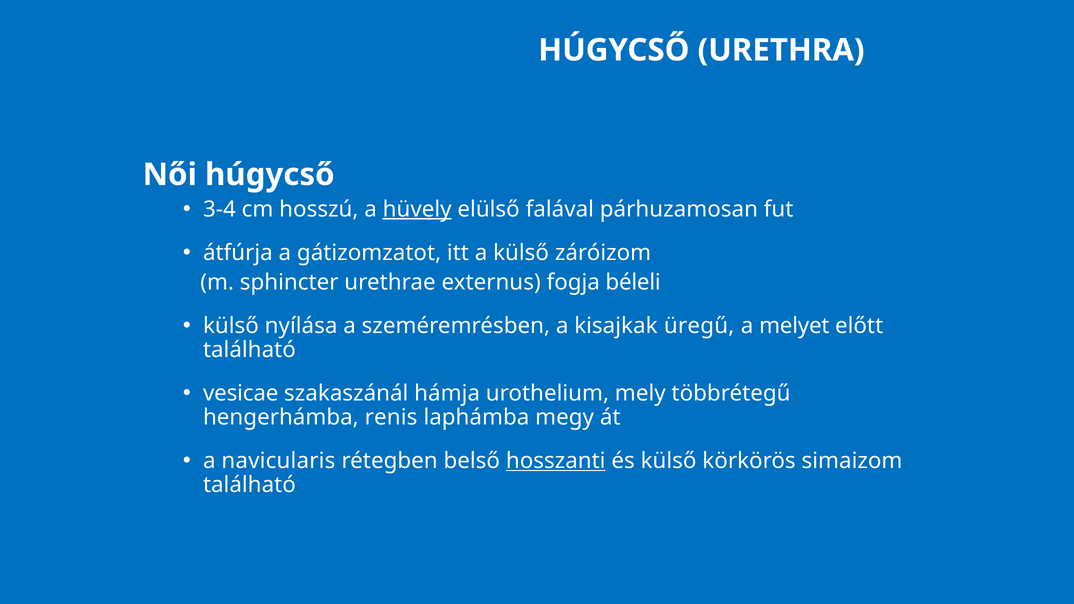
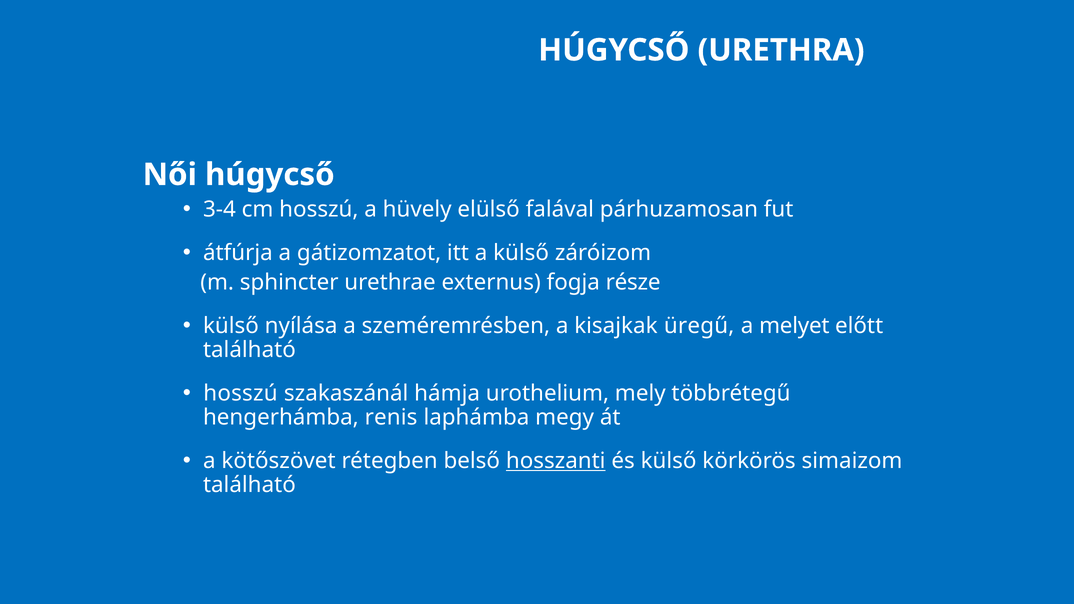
hüvely underline: present -> none (417, 209)
béleli: béleli -> része (633, 282)
vesicae: vesicae -> hosszú (241, 393)
navicularis: navicularis -> kötőszövet (278, 461)
